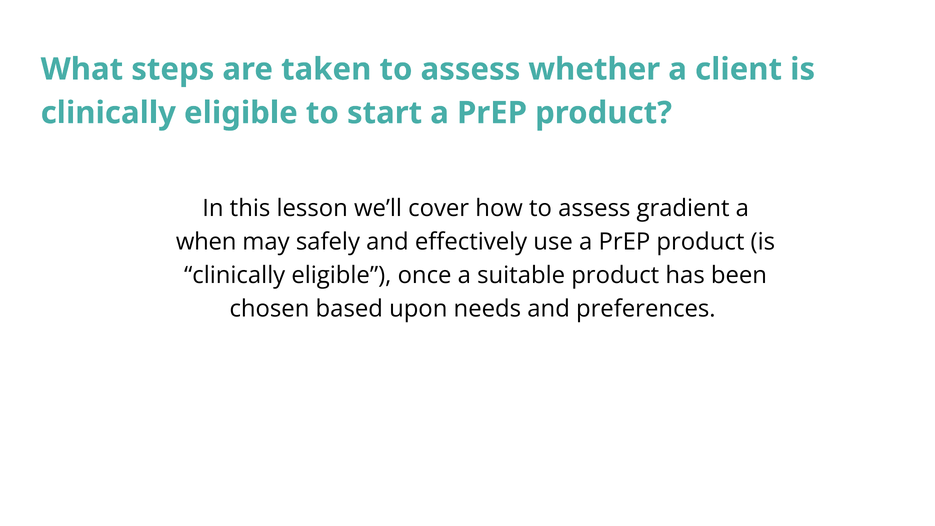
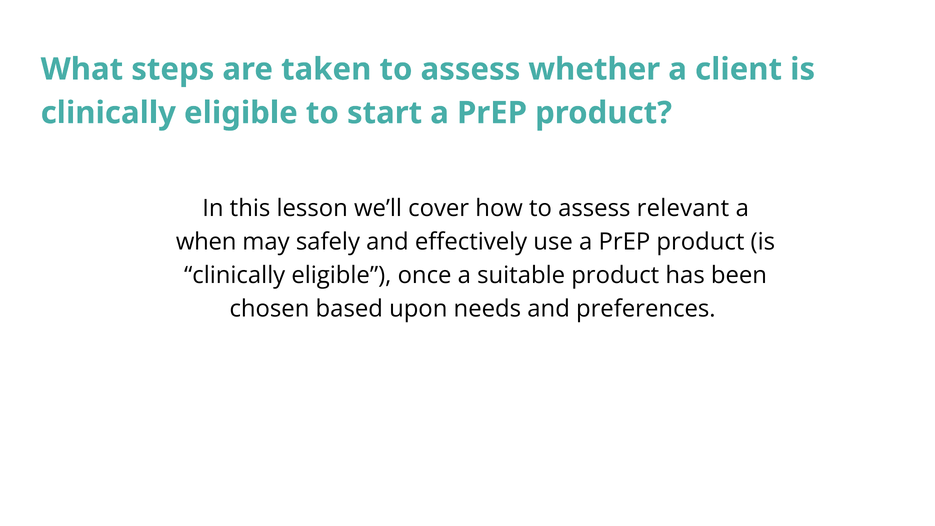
gradient: gradient -> relevant (683, 208)
